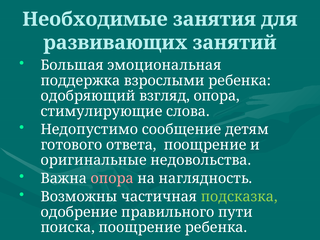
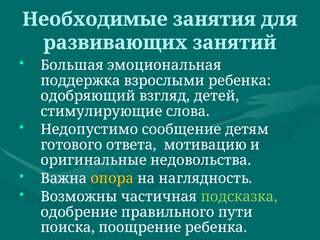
взгляд опора: опора -> детей (217, 96)
ответа поощрение: поощрение -> мотивацию (205, 145)
опора colour: pink -> yellow (112, 178)
